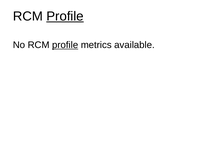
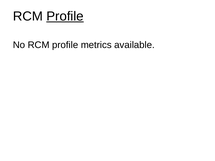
profile underline: present -> none (65, 45)
